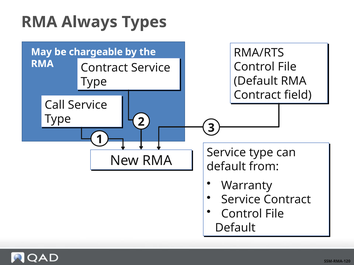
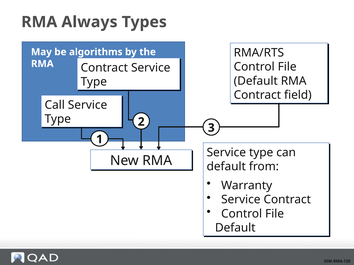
chargeable: chargeable -> algorithms (96, 52)
